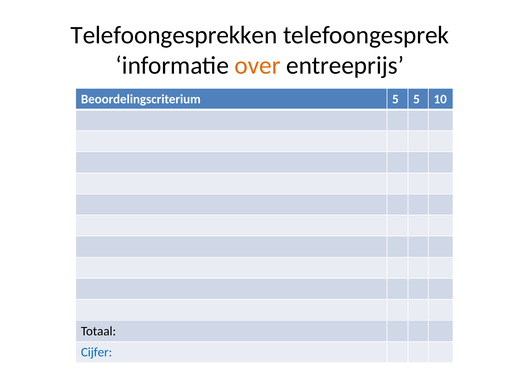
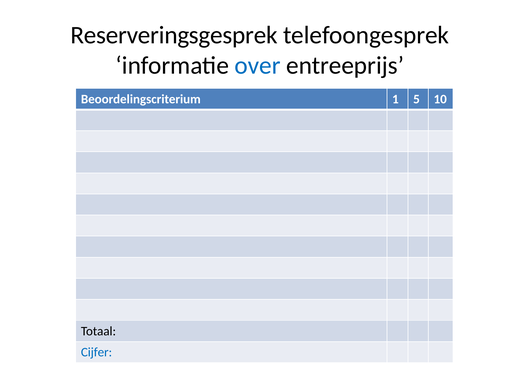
Telefoongesprekken: Telefoongesprekken -> Reserveringsgesprek (174, 35)
over colour: orange -> blue (258, 65)
Beoordelingscriterium 5: 5 -> 1 (395, 99)
